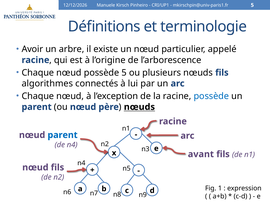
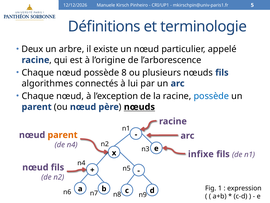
Avoir: Avoir -> Deux (32, 49)
possède 5: 5 -> 8 (124, 72)
parent colour: blue -> orange (63, 135)
avant: avant -> infixe (201, 154)
